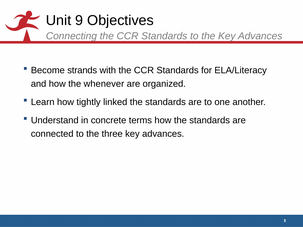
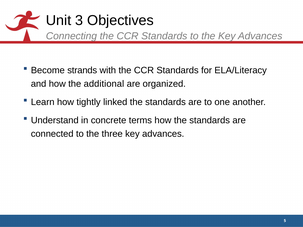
9: 9 -> 3 (79, 21)
whenever: whenever -> additional (104, 84)
